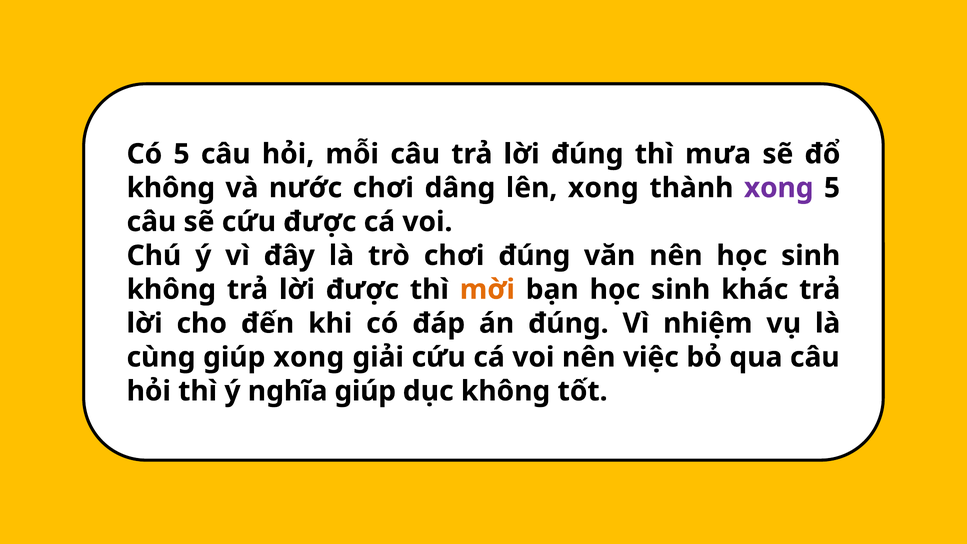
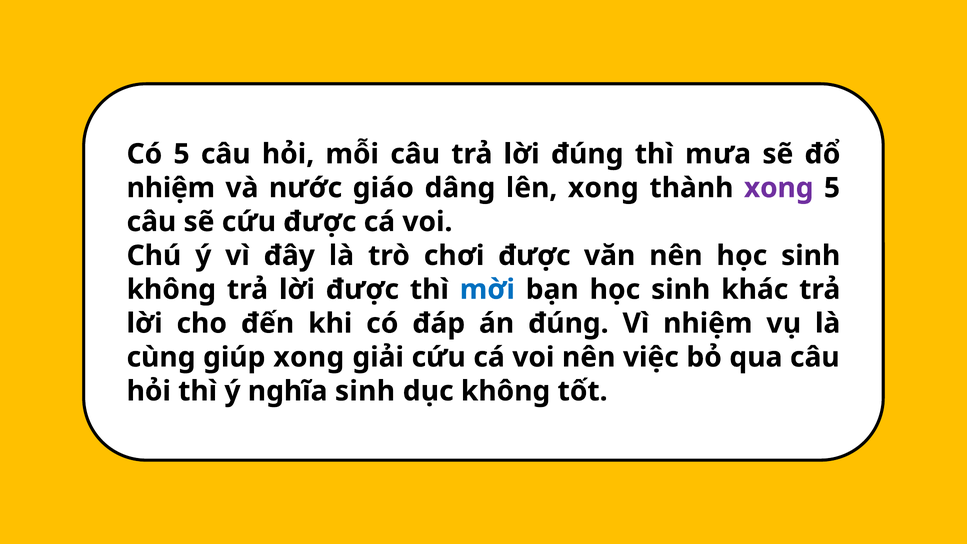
không: không -> nhiệm (171, 188)
nước chơi: chơi -> giáo (383, 188)
chơi đúng: đúng -> được (534, 256)
mời colour: orange -> blue (487, 289)
nghĩa giúp: giúp -> sinh (365, 391)
